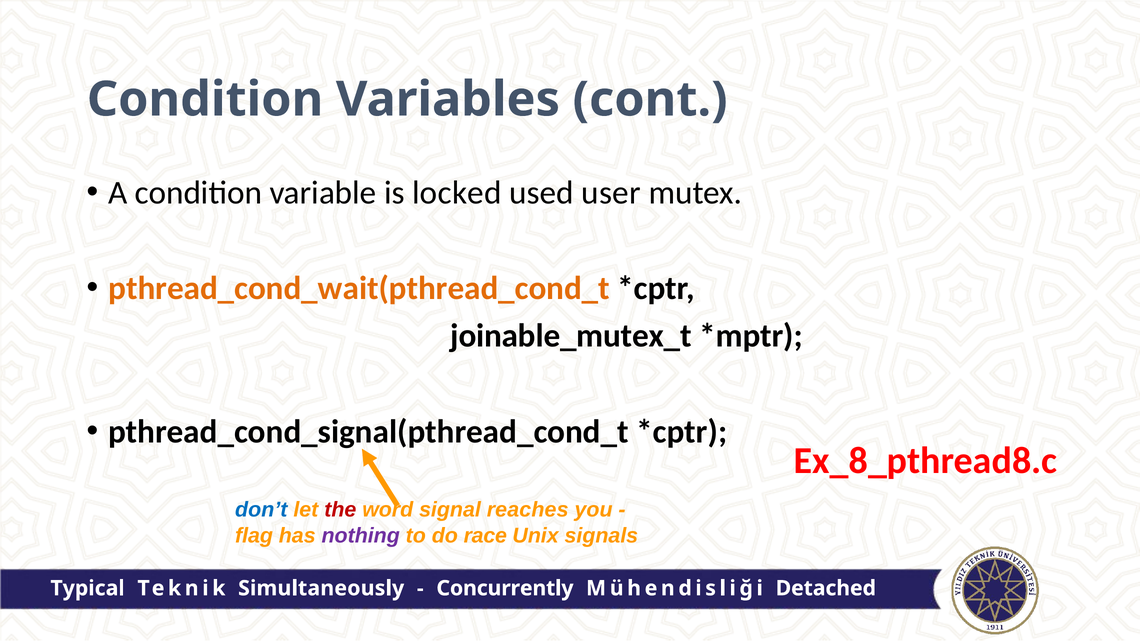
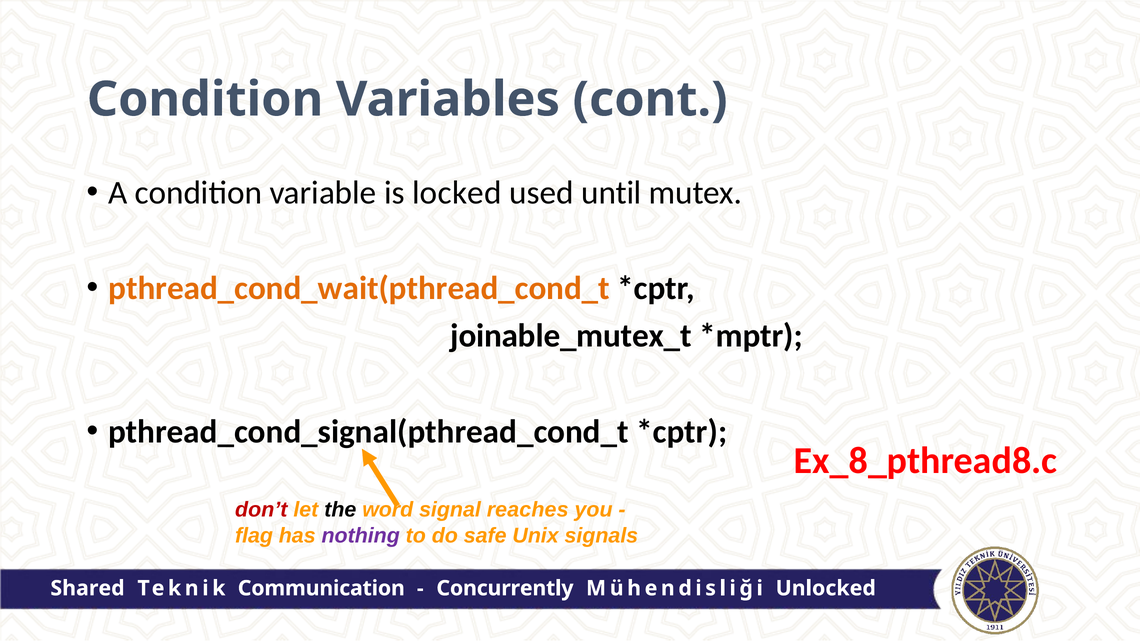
user: user -> until (611, 193)
don’t colour: blue -> red (261, 510)
the colour: red -> black (340, 510)
race: race -> safe (485, 536)
Typical: Typical -> Shared (88, 589)
Simultaneously: Simultaneously -> Communication (321, 589)
Detached: Detached -> Unlocked (826, 589)
